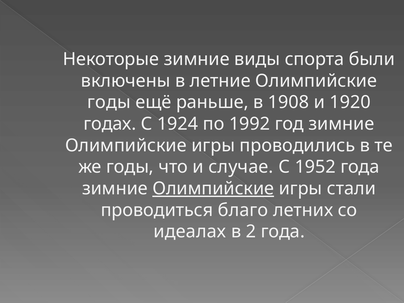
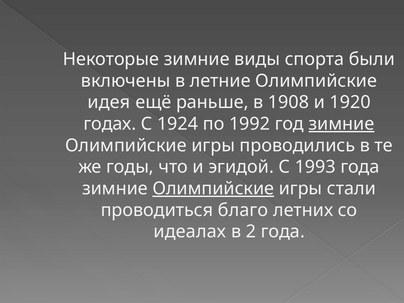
годы: годы -> идея (109, 102)
зимние underline: none -> present (341, 124)
случае: случае -> эгидой (241, 167)
1952: 1952 -> 1993 (315, 167)
